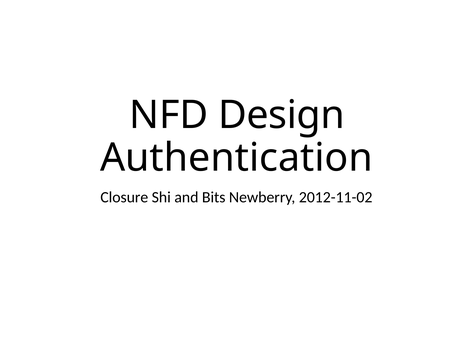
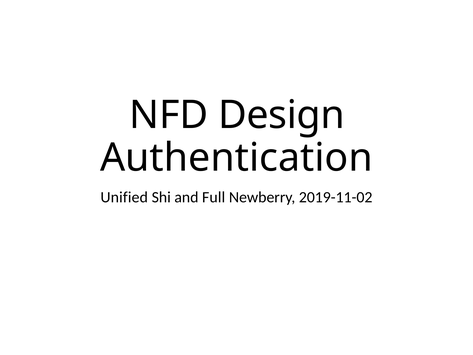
Closure: Closure -> Unified (124, 197)
Bits: Bits -> Full (214, 197)
2012-11-02: 2012-11-02 -> 2019-11-02 (336, 197)
